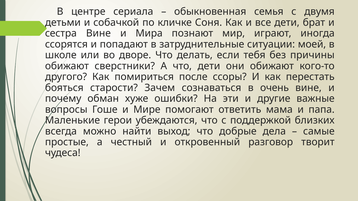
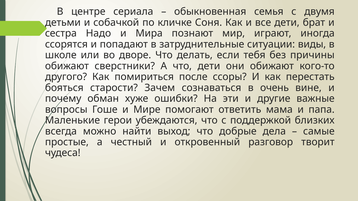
сестра Вине: Вине -> Надо (98, 33)
моей: моей -> виды (312, 44)
